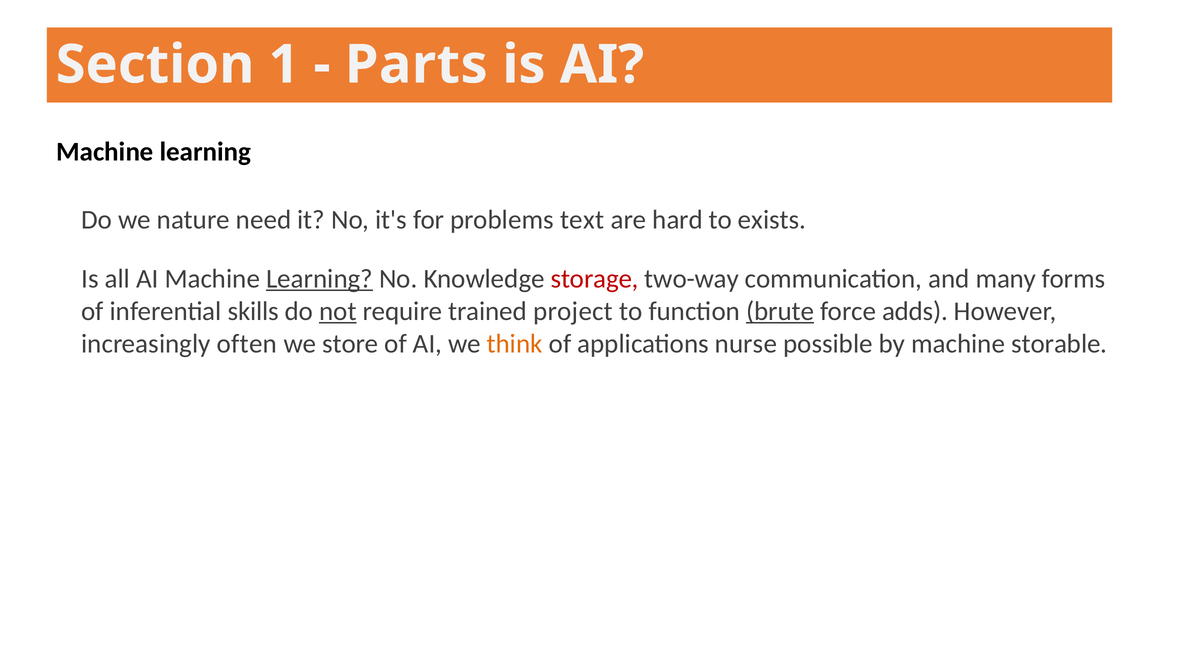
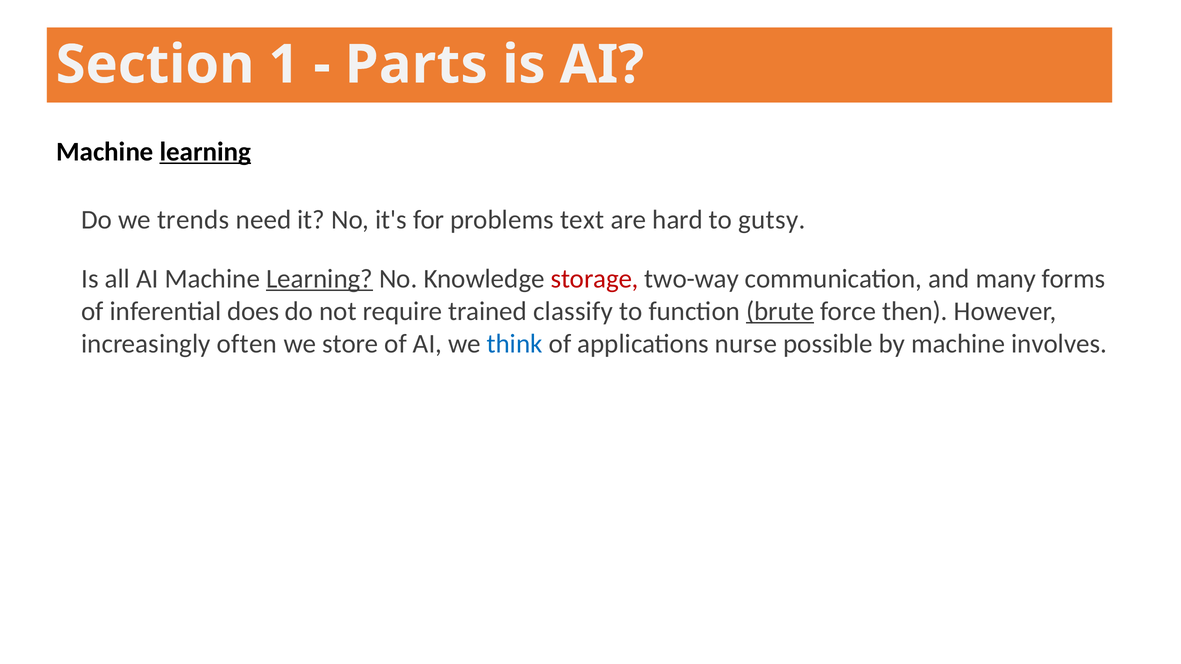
learning underline: none -> present (205, 152)
nature: nature -> trends (193, 220)
exists: exists -> gutsy (772, 220)
skills: skills -> does (253, 311)
not underline: present -> none (338, 311)
project: project -> classify (573, 311)
adds: adds -> then (915, 311)
think colour: orange -> blue (515, 344)
storable: storable -> involves (1059, 344)
